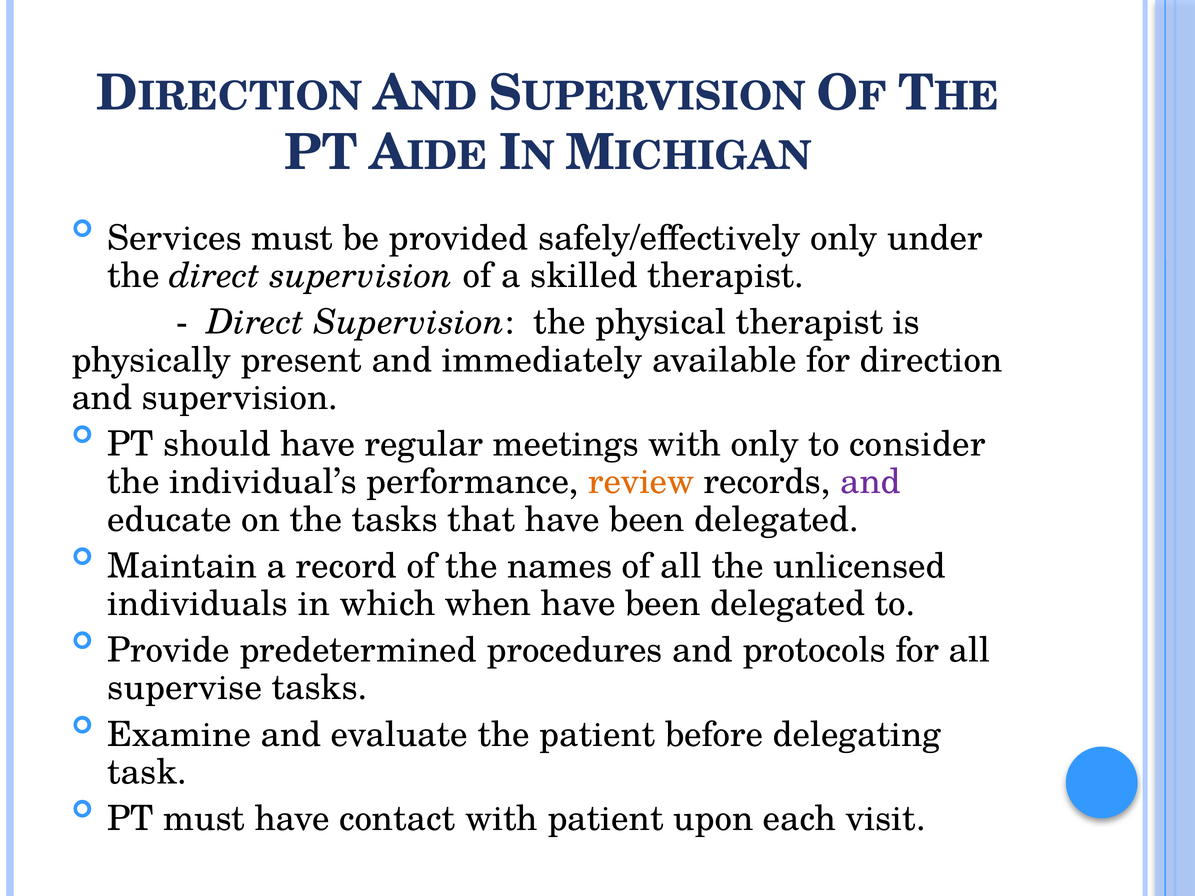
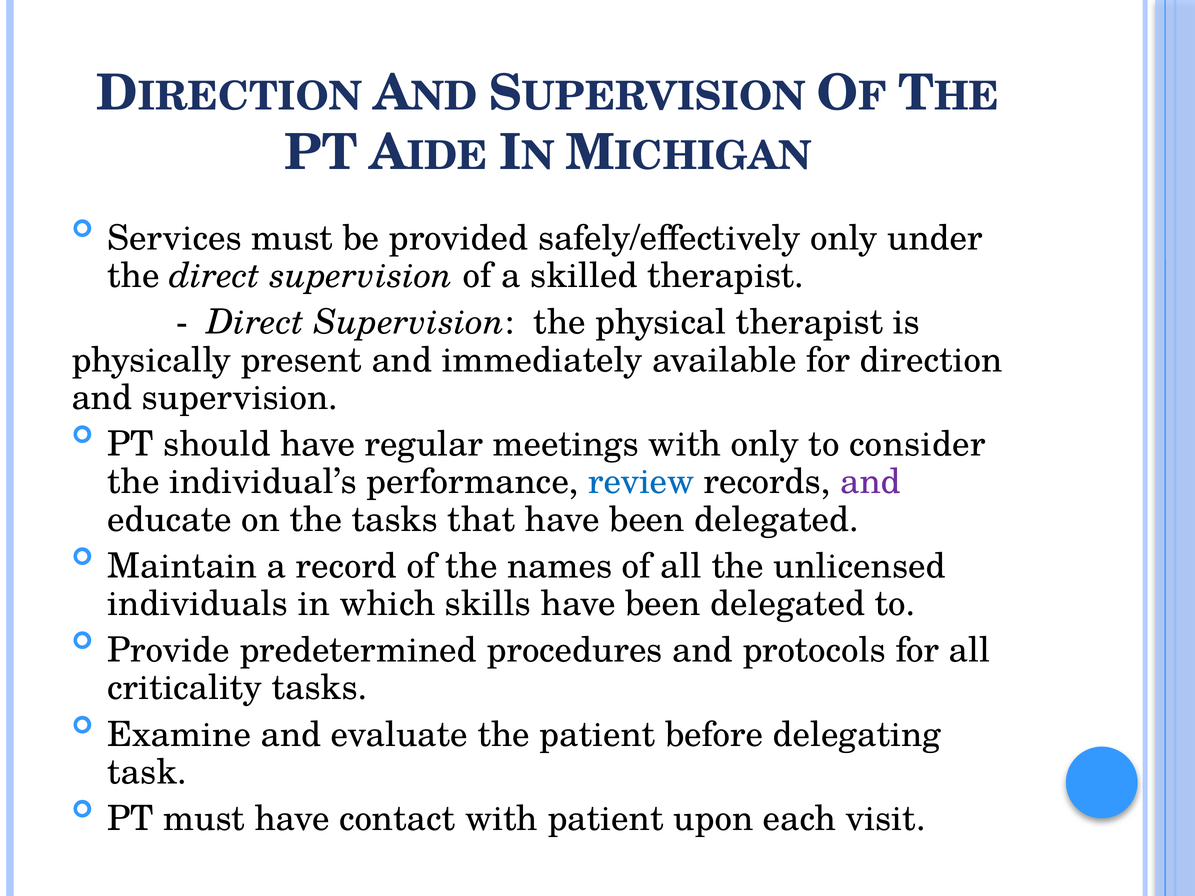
review colour: orange -> blue (641, 482)
when: when -> skills (488, 604)
supervise: supervise -> criticality (185, 688)
